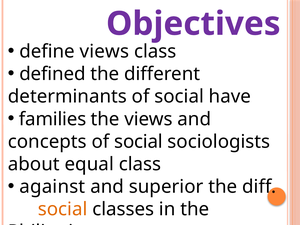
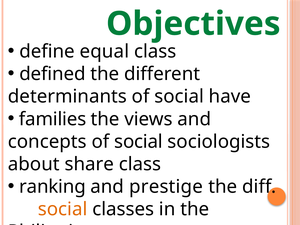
Objectives colour: purple -> green (193, 24)
define views: views -> equal (104, 52)
equal: equal -> share (89, 164)
against: against -> ranking (52, 187)
superior: superior -> prestige (166, 187)
